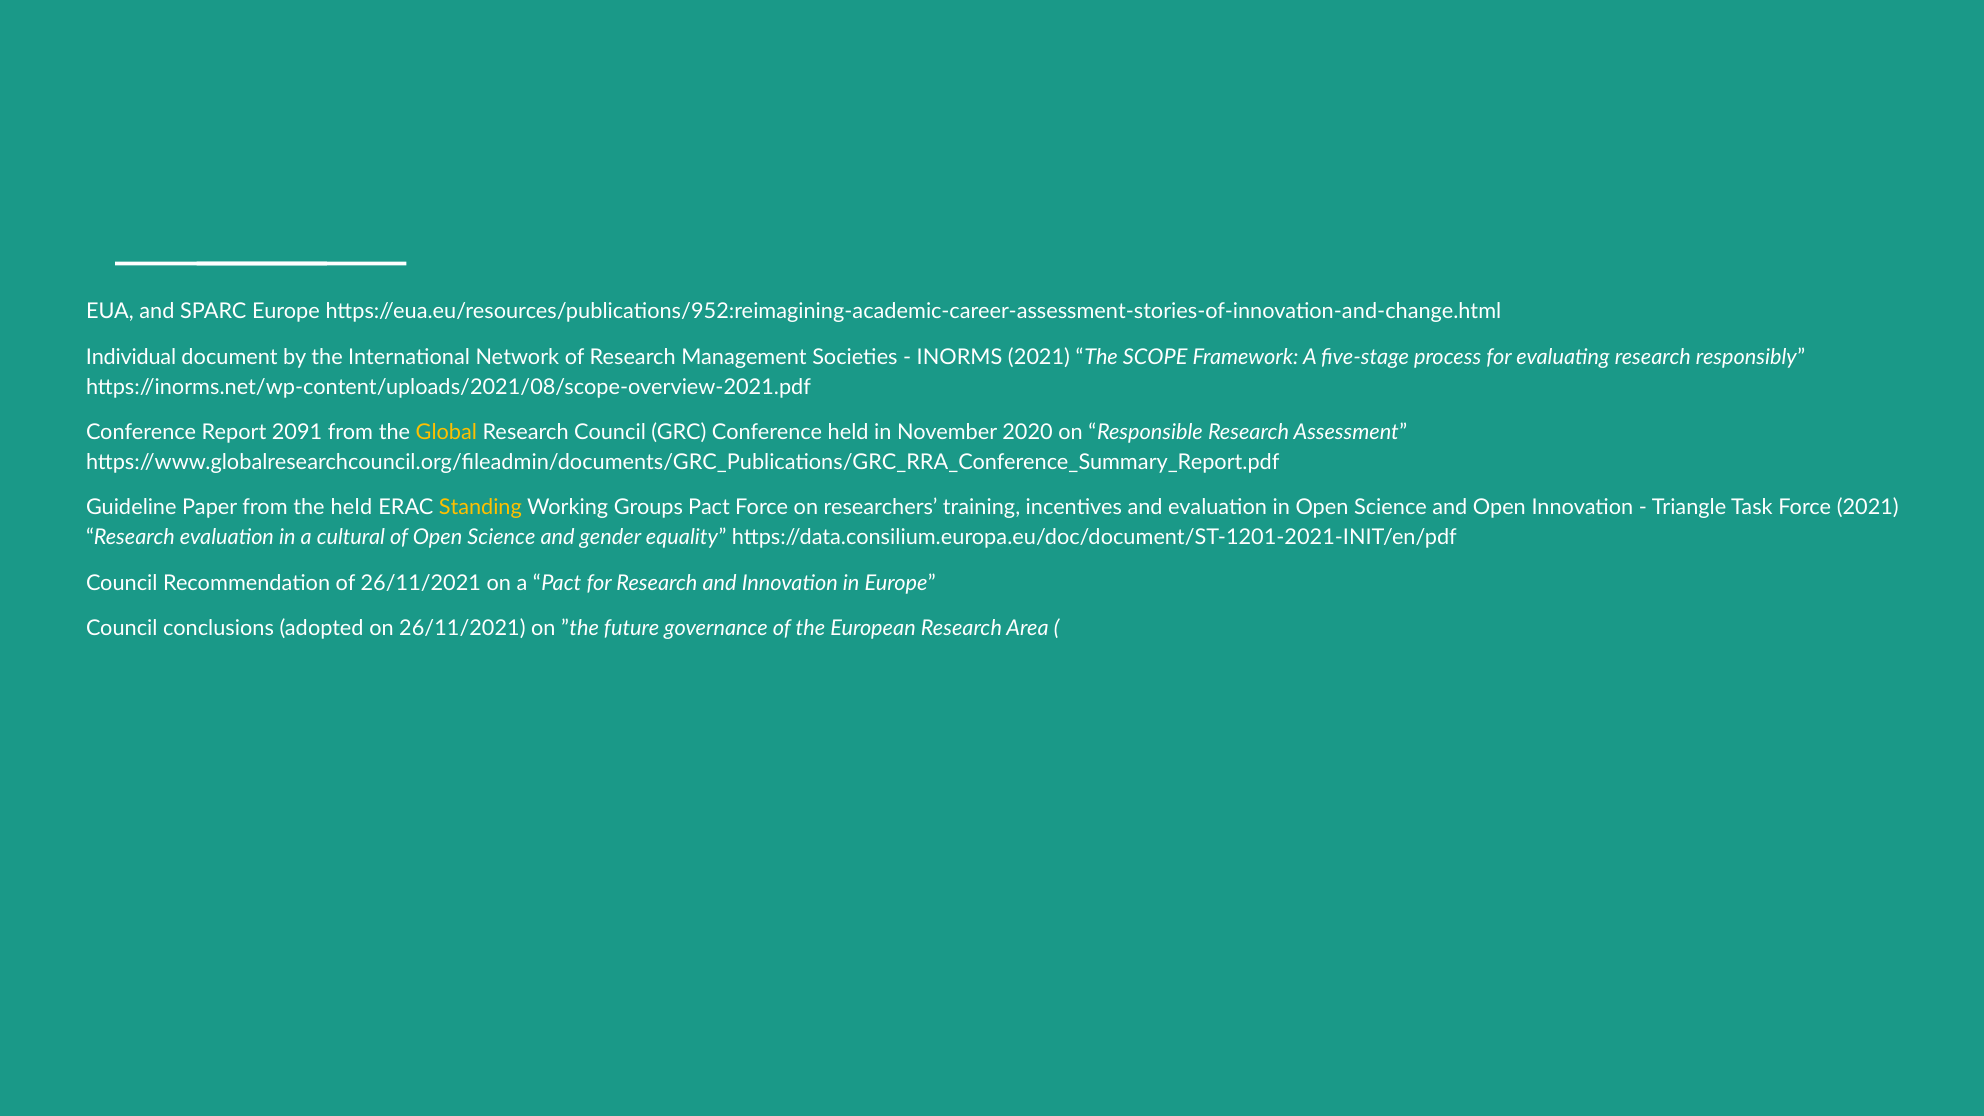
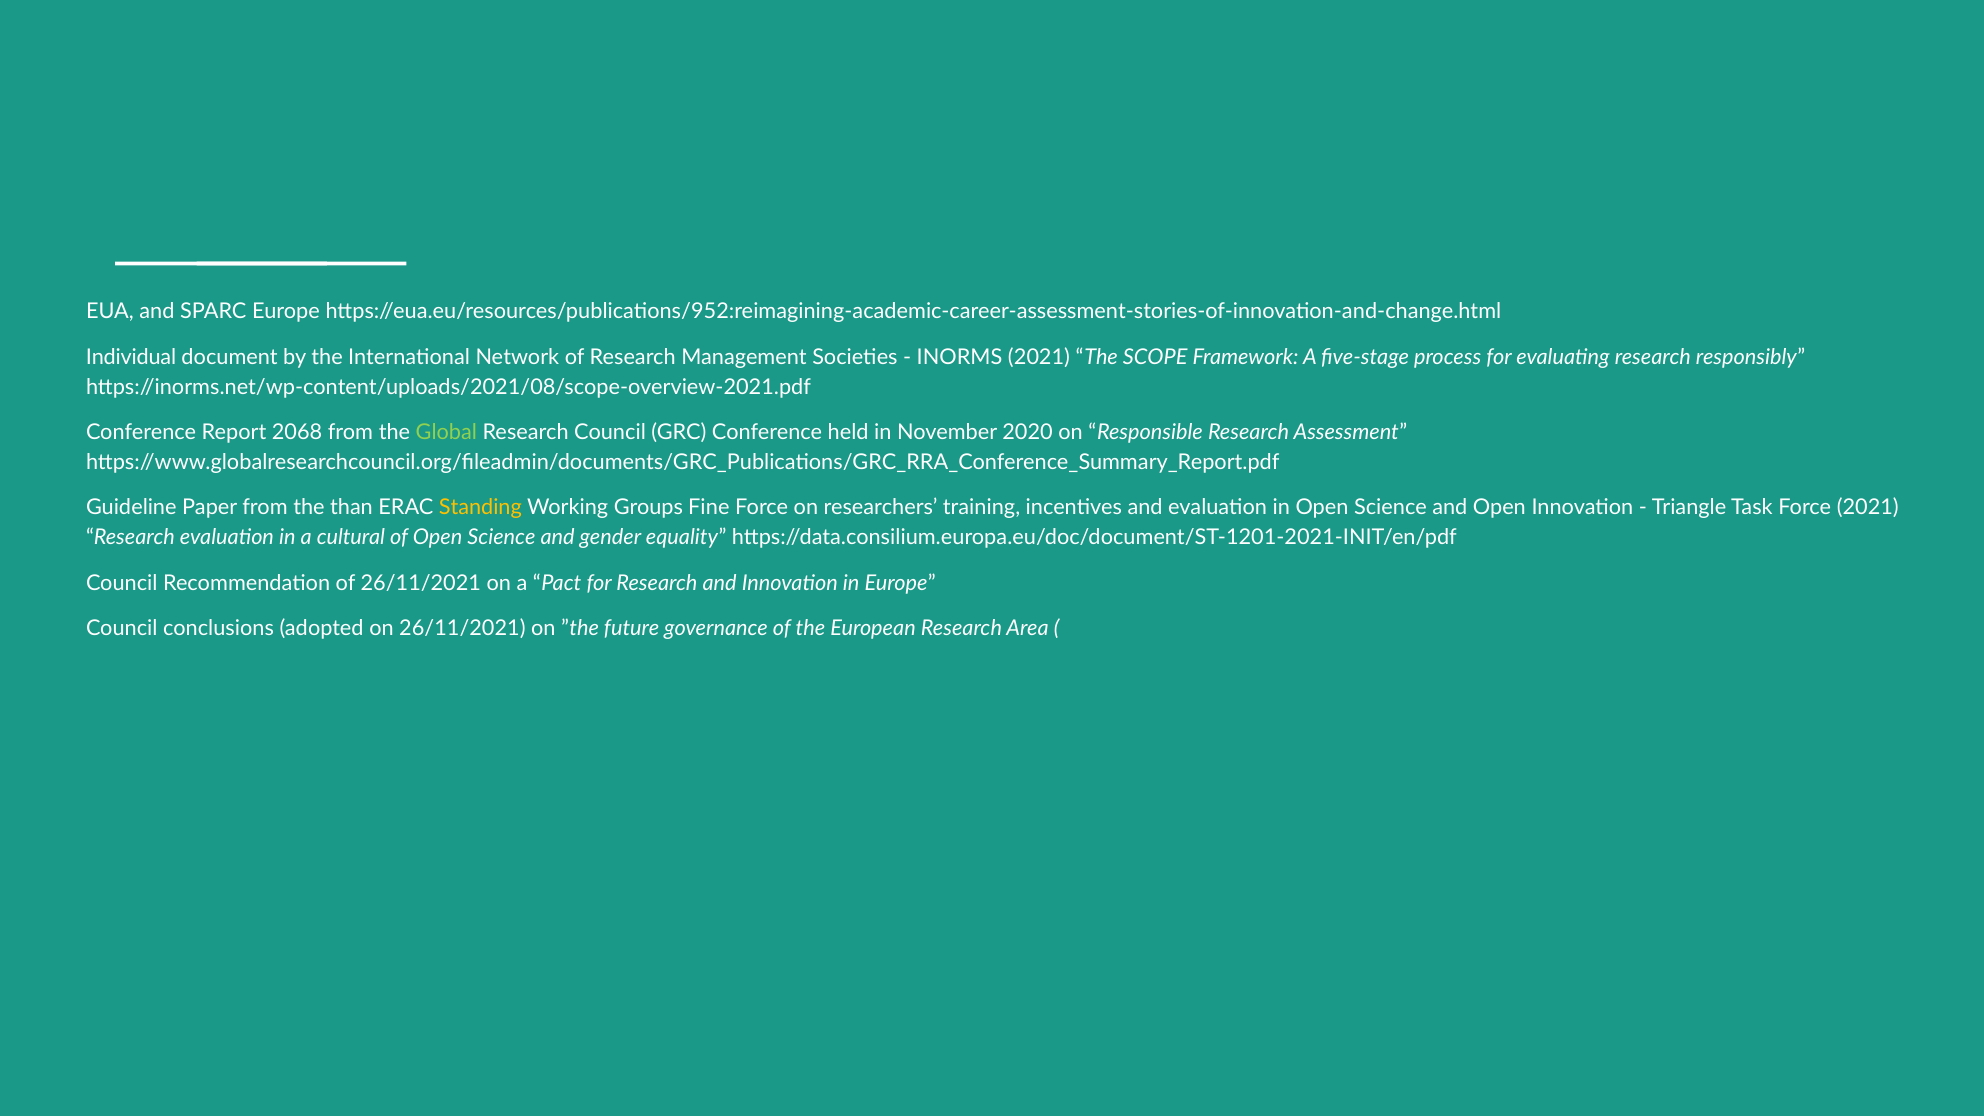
2091: 2091 -> 2068 (297, 432)
Global colour: yellow -> light green (446, 432)
the held: held -> than (352, 508)
Groups Pact: Pact -> Fine (709, 508)
